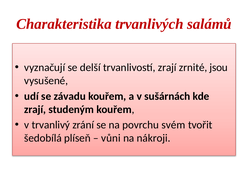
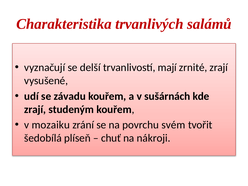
trvanlivostí zrají: zrají -> mají (167, 67)
zrnité jsou: jsou -> zrají (219, 67)
trvanlivý: trvanlivý -> mozaiku (51, 125)
vůni: vůni -> chuť (111, 138)
